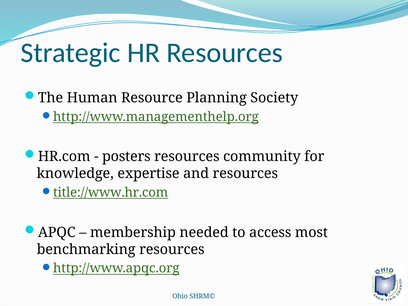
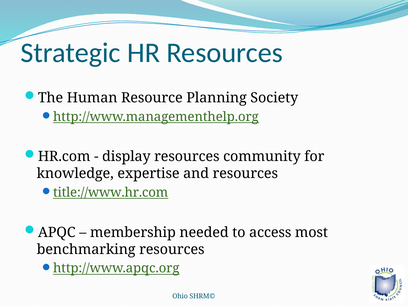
posters: posters -> display (126, 157)
